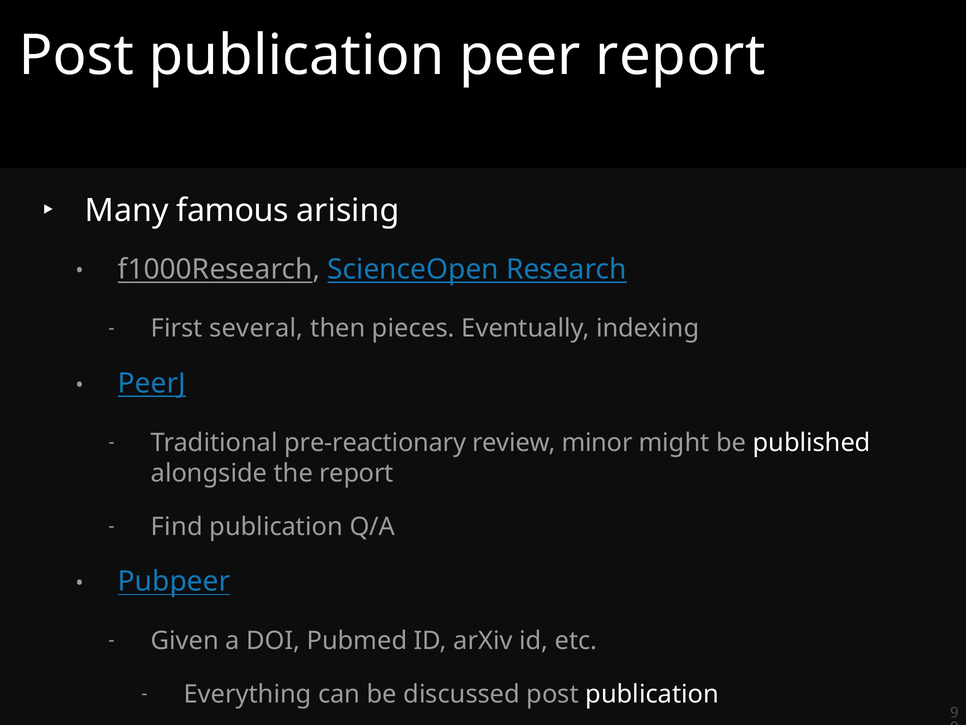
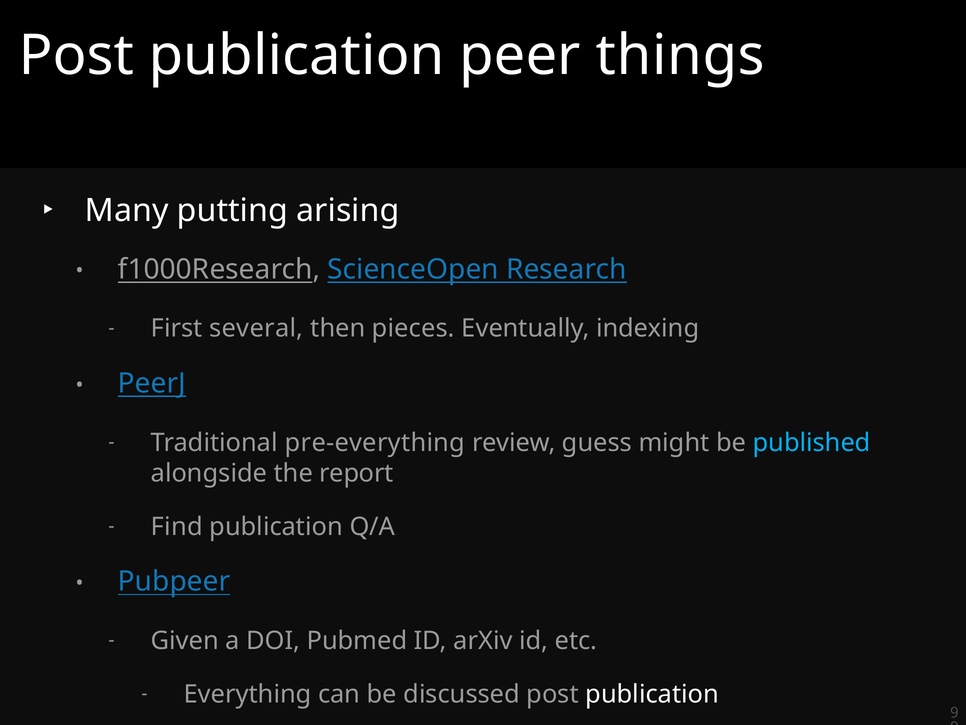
peer report: report -> things (680, 56)
famous: famous -> putting (232, 211)
pre-reactionary: pre-reactionary -> pre-everything (375, 442)
minor: minor -> guess (597, 442)
published colour: white -> light blue (812, 442)
